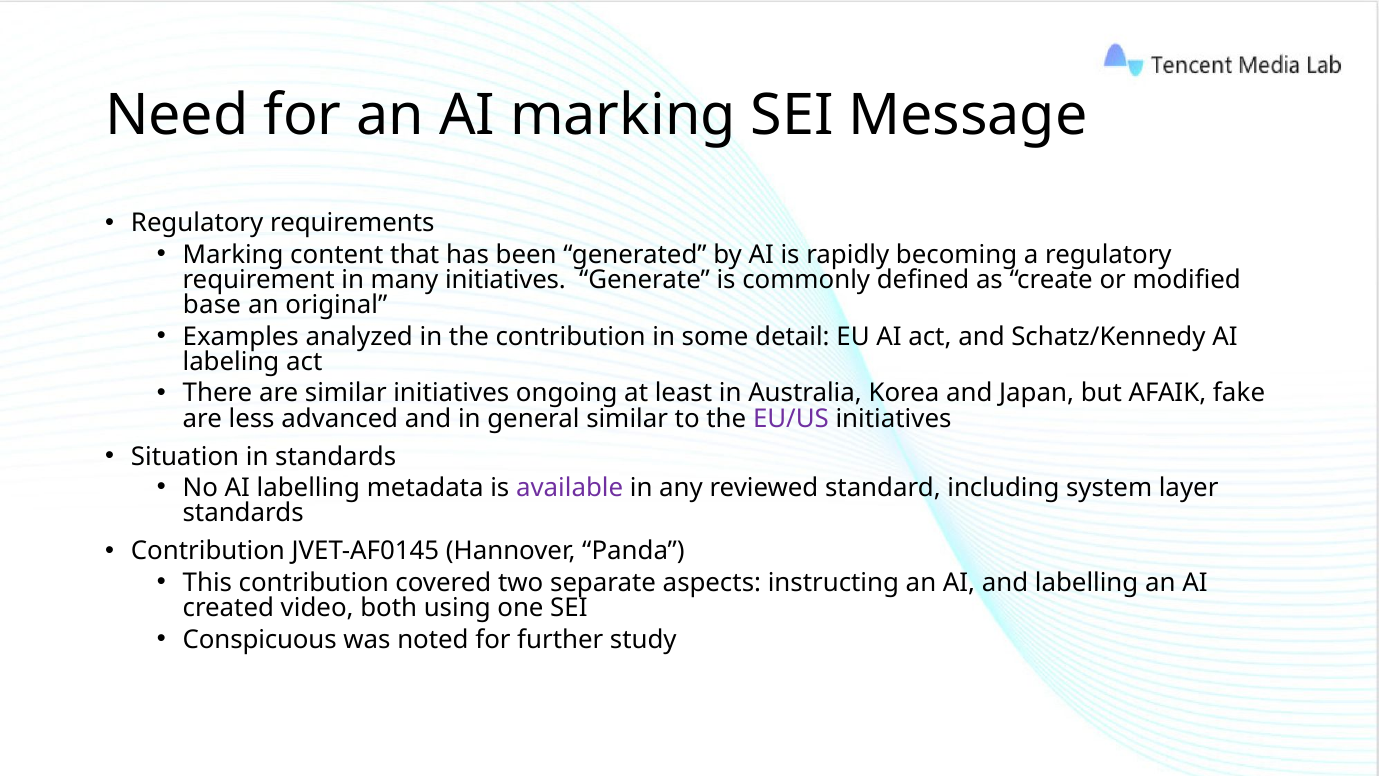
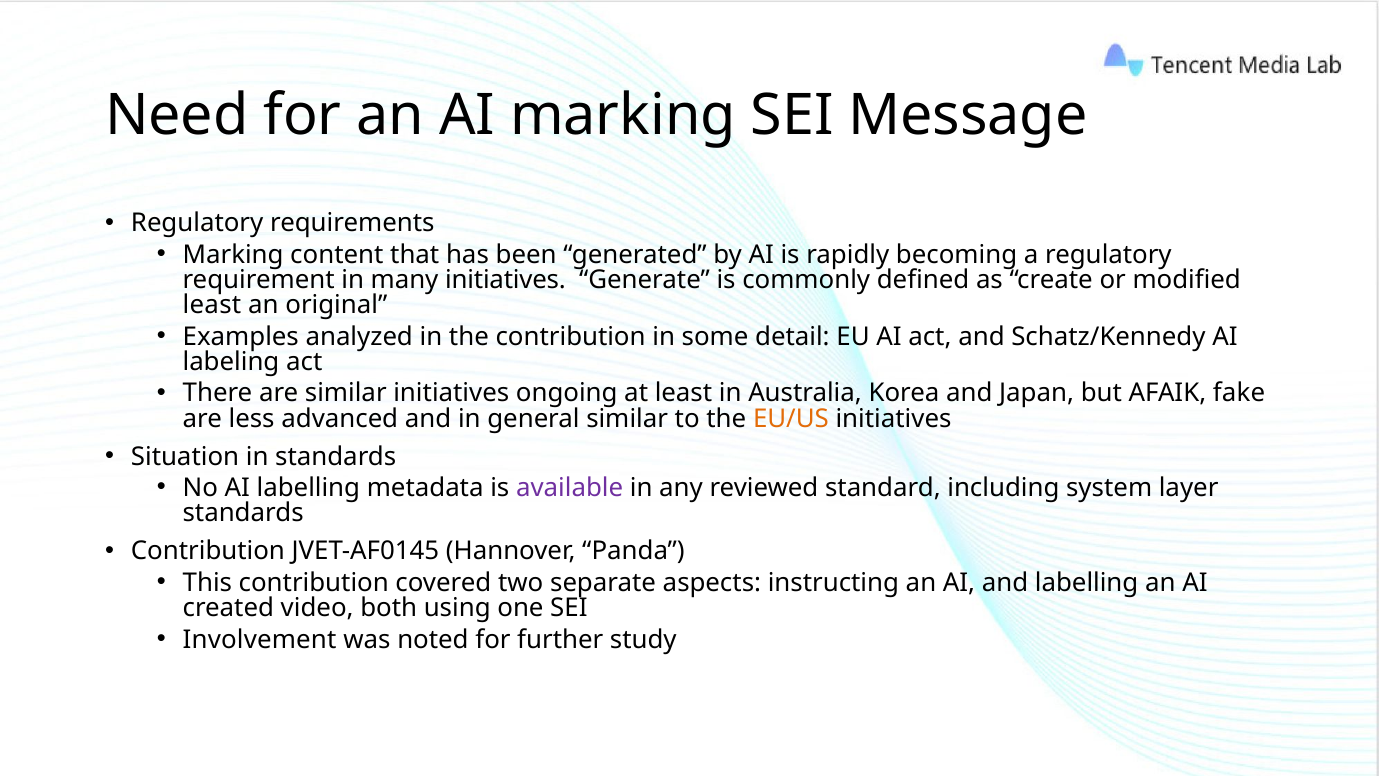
base: base -> least (212, 305)
EU/US colour: purple -> orange (791, 418)
Conspicuous: Conspicuous -> Involvement (260, 639)
